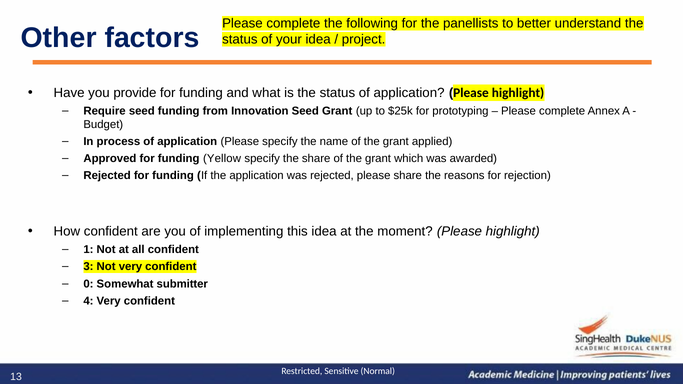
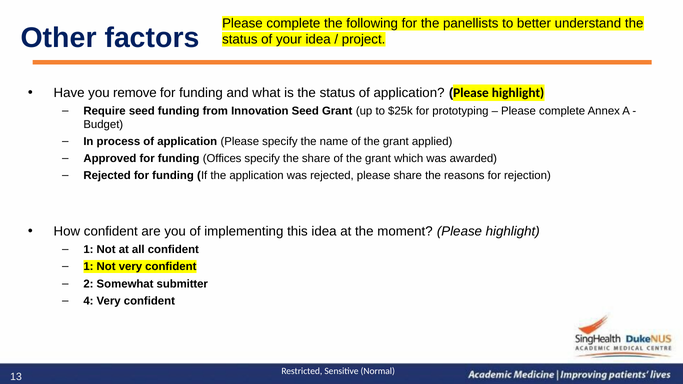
provide: provide -> remove (135, 93)
Yellow: Yellow -> Offices (222, 159)
3: 3 -> 1 (88, 267)
0: 0 -> 2 (88, 284)
